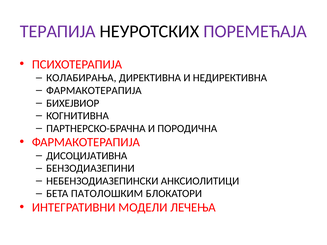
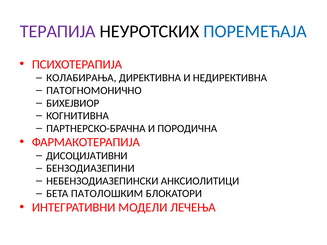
ПОРЕМЕЋАЈА colour: purple -> blue (255, 32)
ФАРМАКОТЕРАПИЈА: ФАРМАКОТЕРАПИЈА -> ПАТОГНОМОНИЧНО (94, 91)
ДИСОЦИЈАТИВНА: ДИСОЦИЈАТИВНА -> ДИСОЦИЈАТИВНИ (87, 156)
